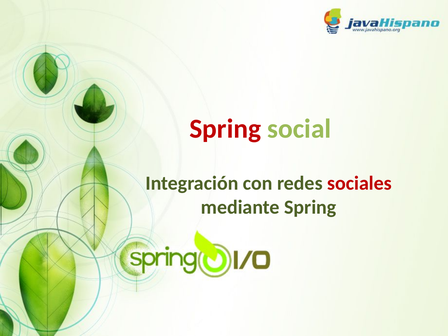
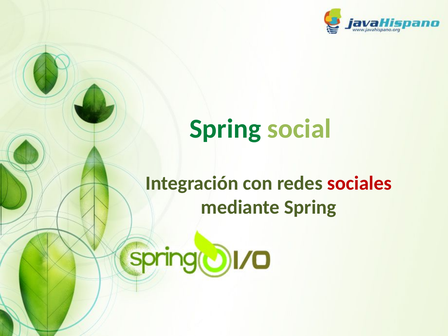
Spring colour: red -> green (225, 129)
